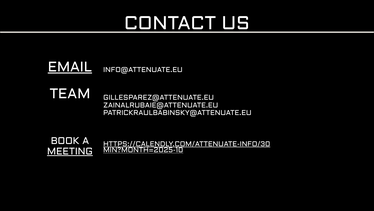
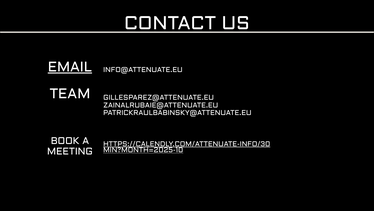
MEETING underline: present -> none (70, 151)
